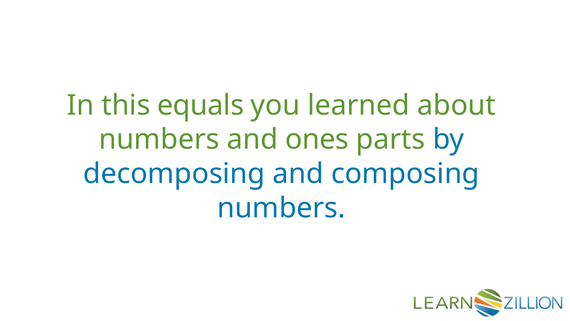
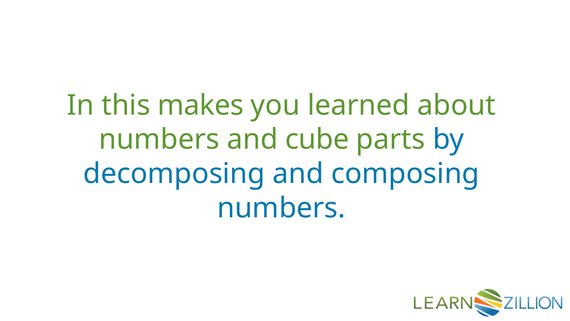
equals: equals -> makes (201, 105)
ones: ones -> cube (317, 139)
